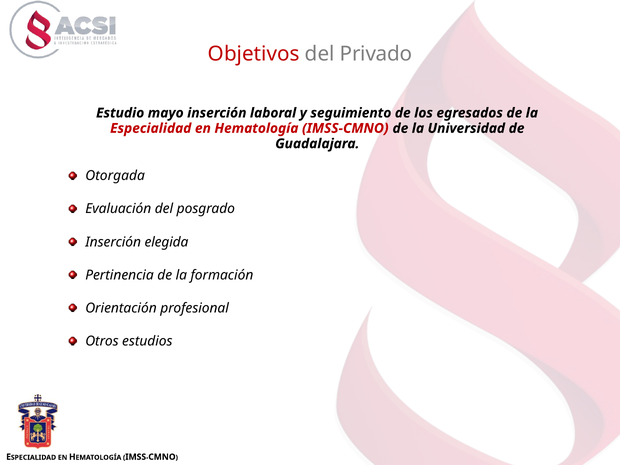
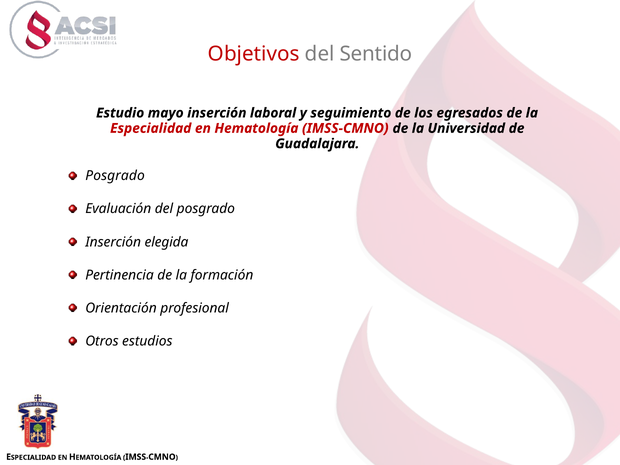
Privado: Privado -> Sentido (376, 54)
Otorgada: Otorgada -> Posgrado (115, 176)
